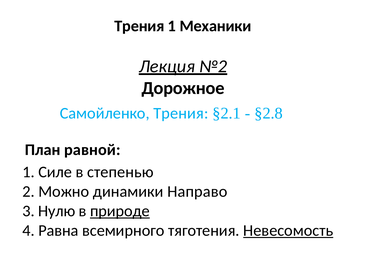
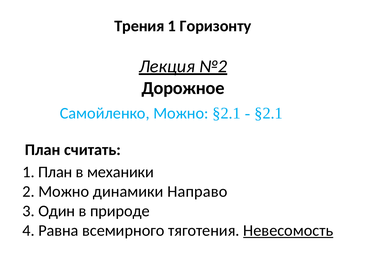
Механики: Механики -> Горизонту (215, 26)
Самойленко Трения: Трения -> Можно (181, 113)
§2.8: §2.8 -> §2.1 (269, 113)
равной: равной -> считать (92, 150)
1 Силе: Силе -> План (55, 172)
степенью: степенью -> механики (120, 172)
Нулю: Нулю -> Один (57, 211)
природе underline: present -> none (120, 211)
